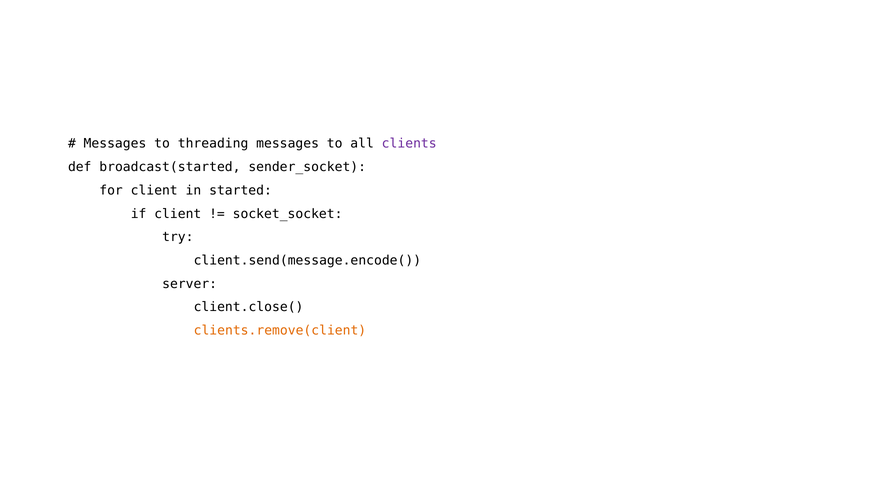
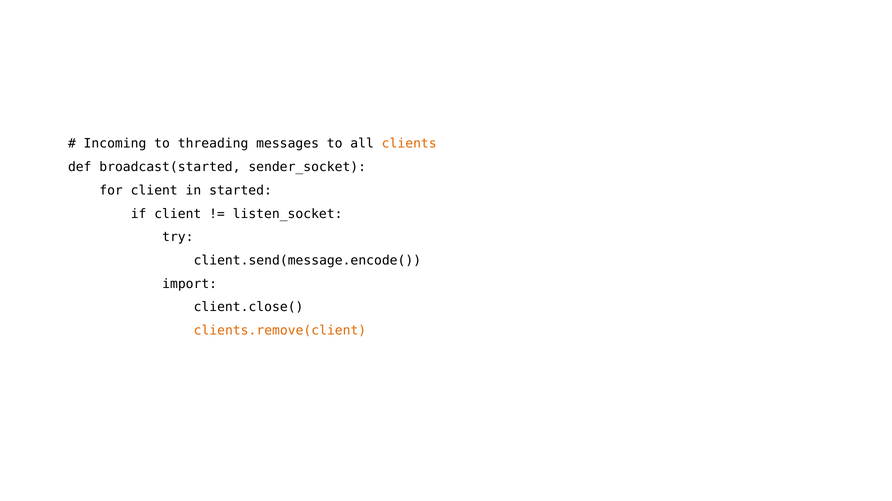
Messages: Messages -> Incoming (115, 144)
clients colour: purple -> orange (409, 144)
socket_socket: socket_socket -> listen_socket (288, 214)
server: server -> import (190, 284)
